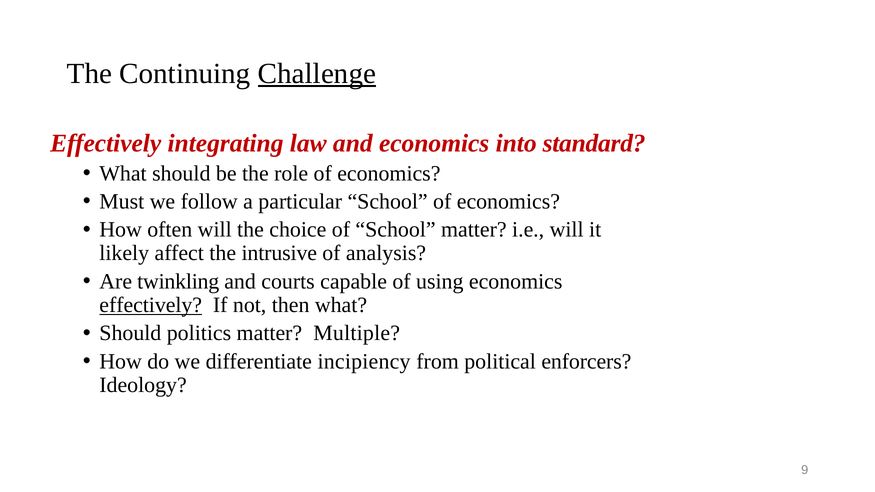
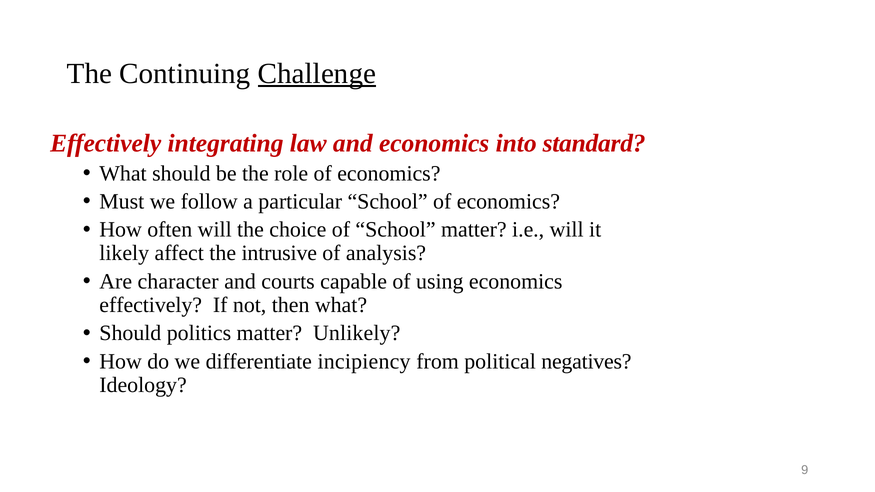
twinkling: twinkling -> character (178, 282)
effectively underline: present -> none (151, 305)
Multiple: Multiple -> Unlikely (357, 333)
enforcers: enforcers -> negatives (586, 361)
